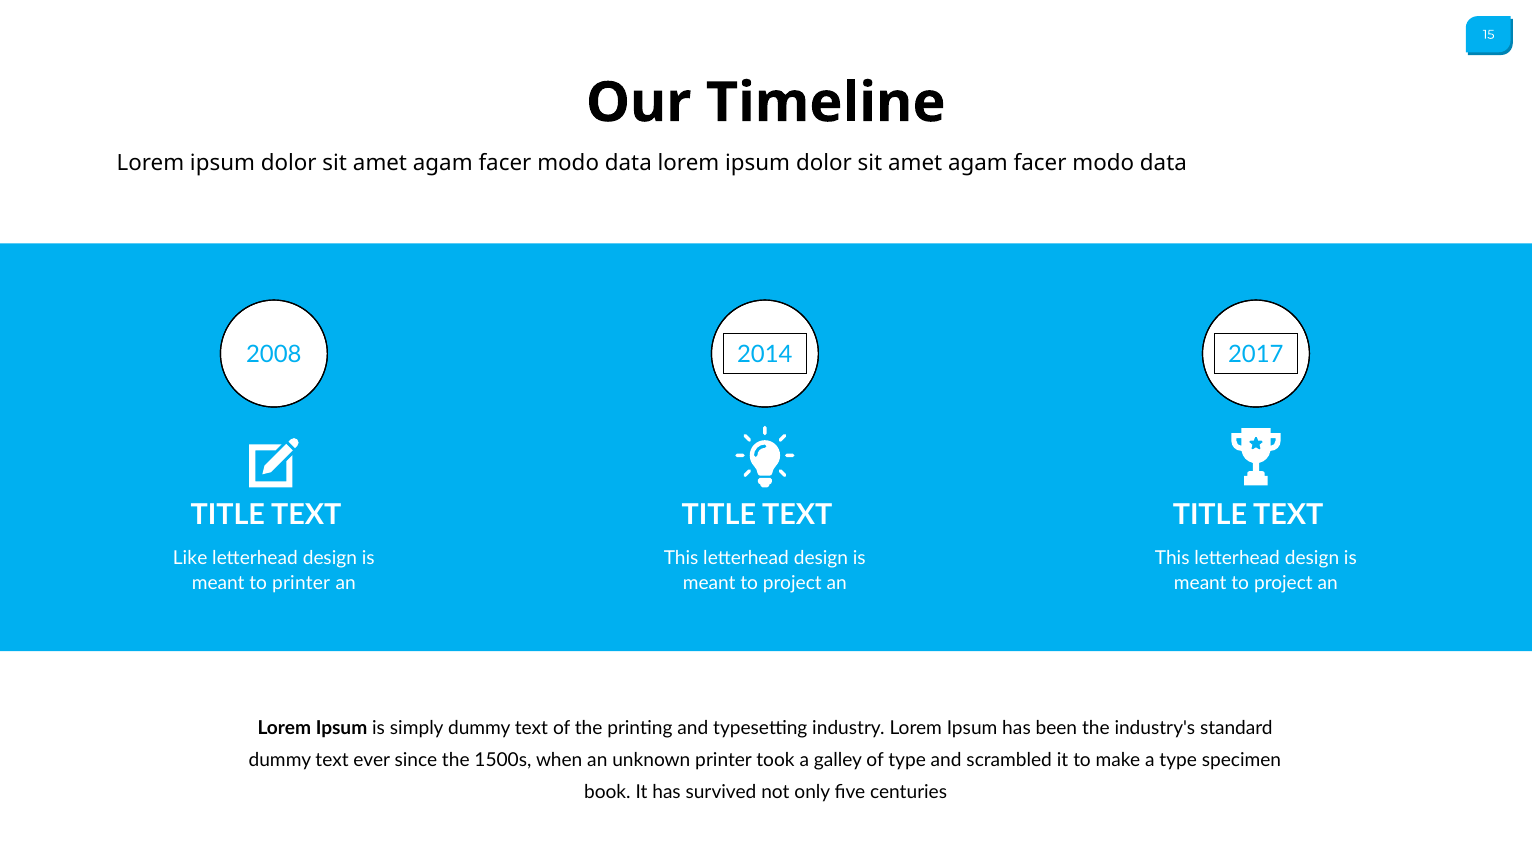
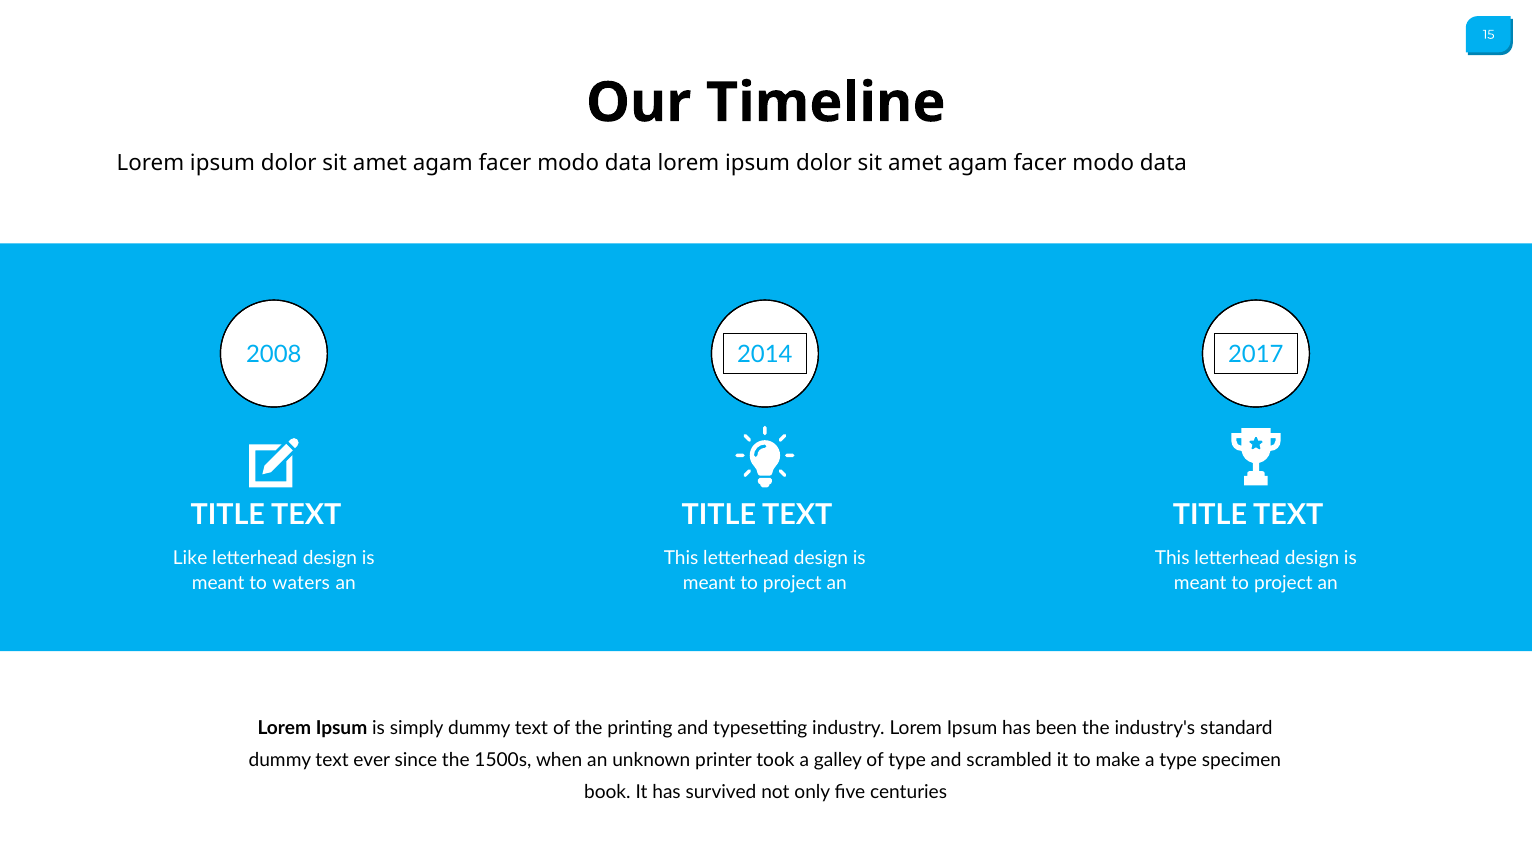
to printer: printer -> waters (301, 583)
